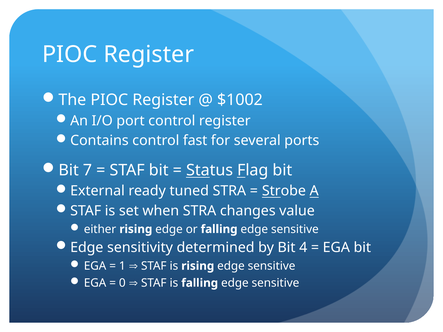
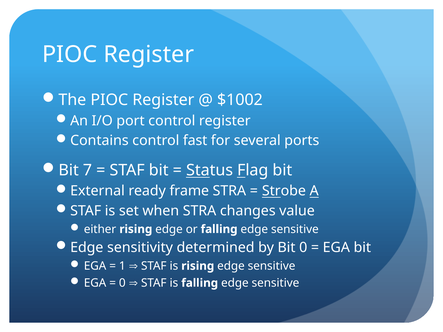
tuned: tuned -> frame (189, 191)
Bit 4: 4 -> 0 (303, 248)
